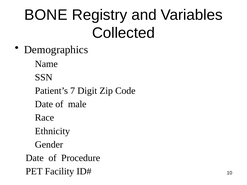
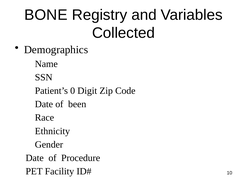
7: 7 -> 0 (73, 91)
male: male -> been (77, 104)
